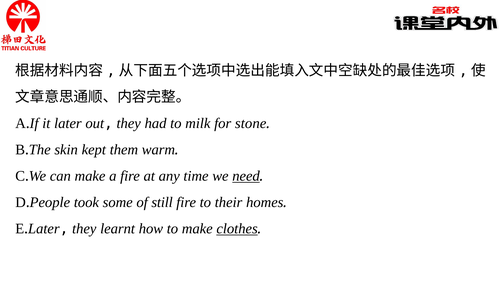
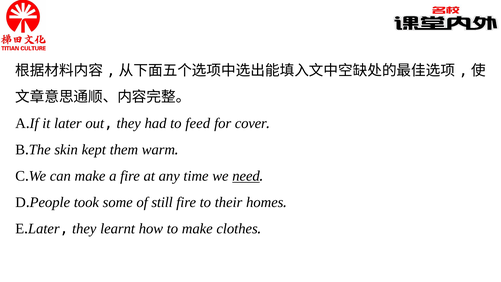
milk: milk -> feed (198, 123)
stone: stone -> cover (251, 123)
clothes underline: present -> none (237, 229)
